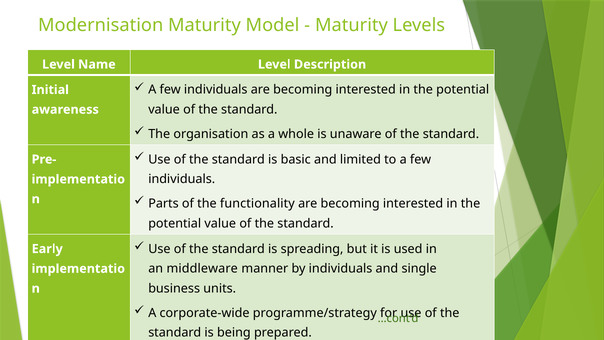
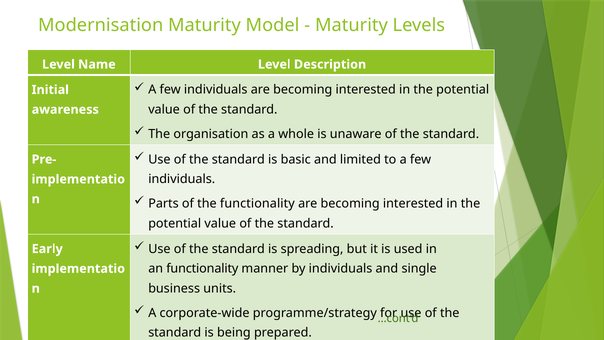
an middleware: middleware -> functionality (202, 268)
